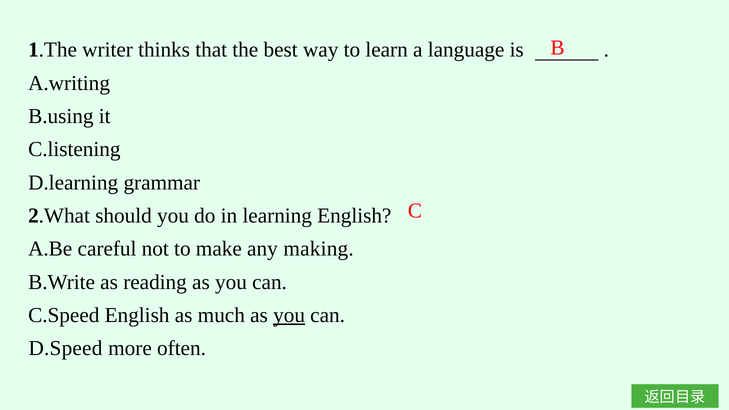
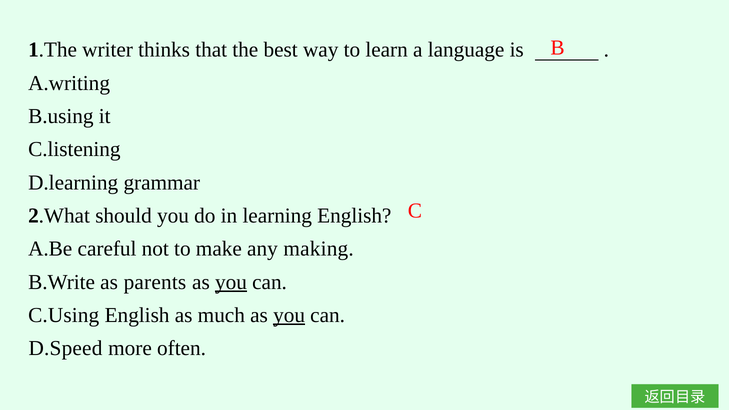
reading: reading -> parents (155, 282)
you underline: none -> present (231, 282)
C.Speed: C.Speed -> C.Using (64, 315)
